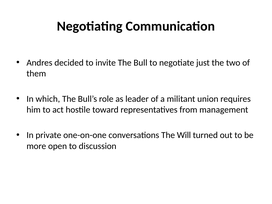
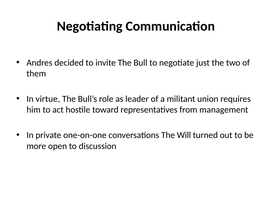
which: which -> virtue (48, 99)
